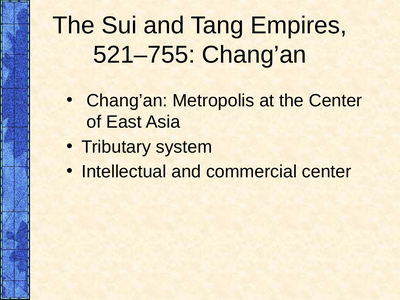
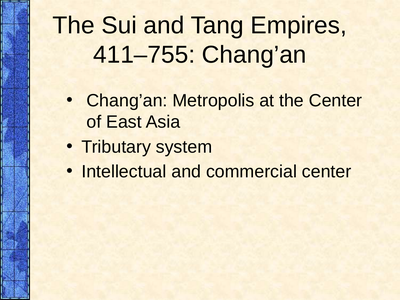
521–755: 521–755 -> 411–755 (144, 55)
